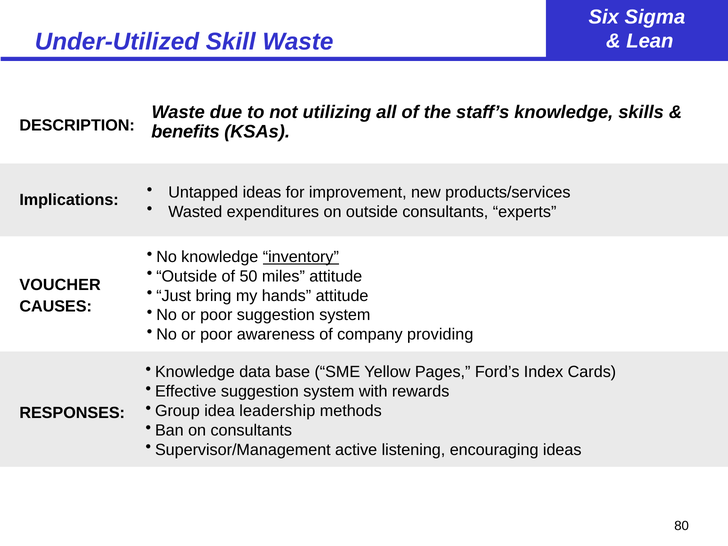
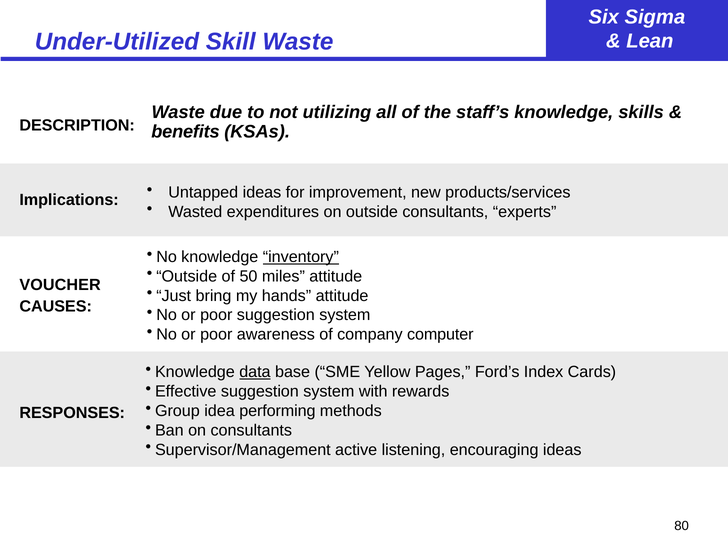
providing: providing -> computer (440, 335)
data underline: none -> present (255, 372)
leadership: leadership -> performing (277, 411)
